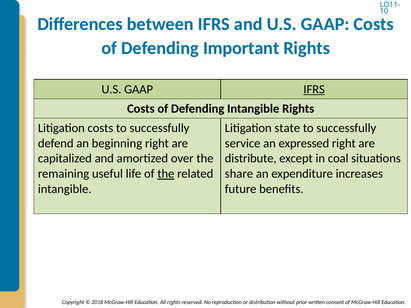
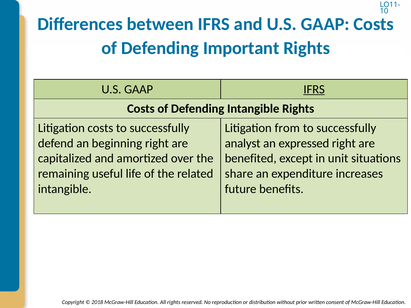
state: state -> from (287, 128)
service: service -> analyst (243, 143)
distribute: distribute -> benefited (251, 159)
coal: coal -> unit (338, 159)
the underline: present -> none (166, 174)
